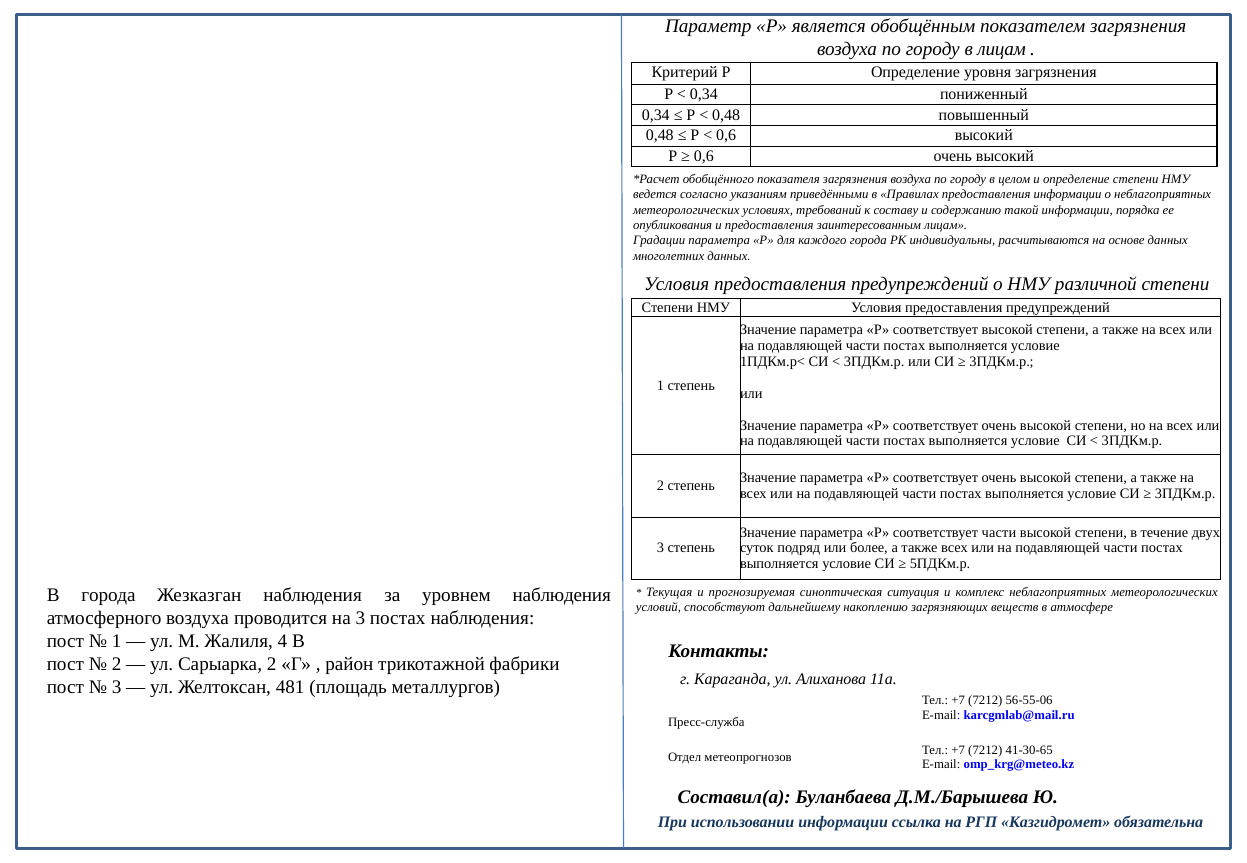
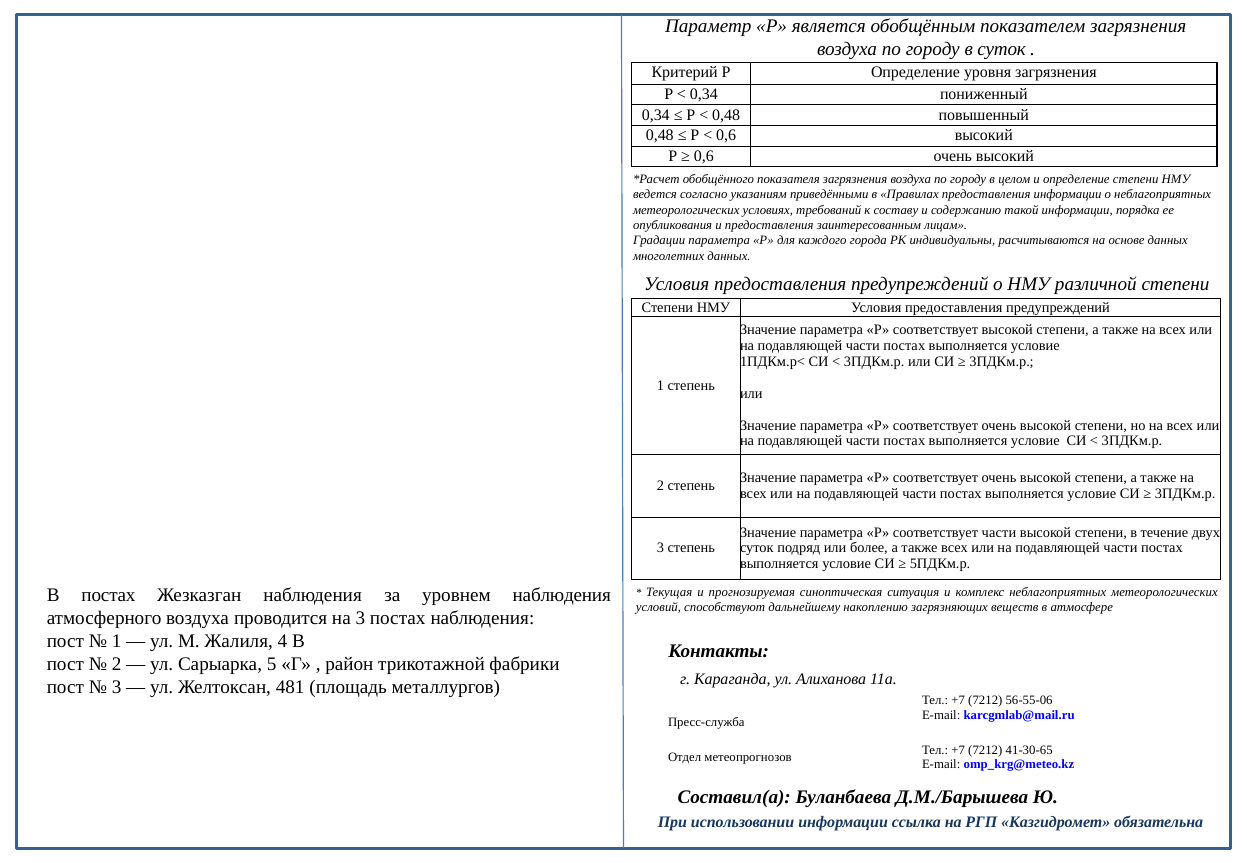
в лицам: лицам -> суток (1002, 49)
В города: города -> постах (108, 595)
Сарыарка 2: 2 -> 5 (272, 664)
